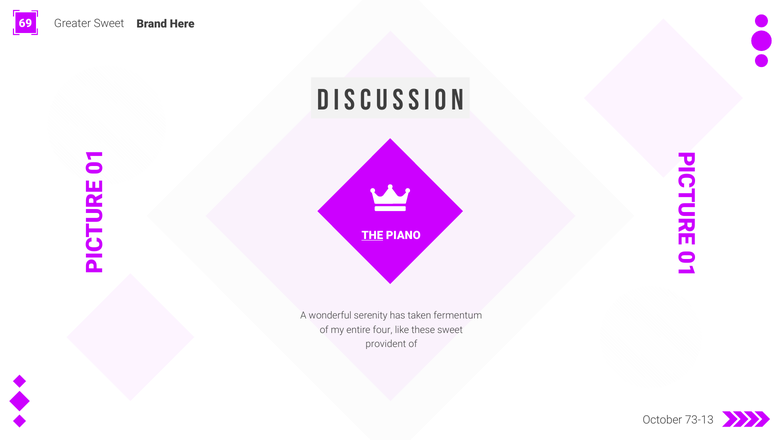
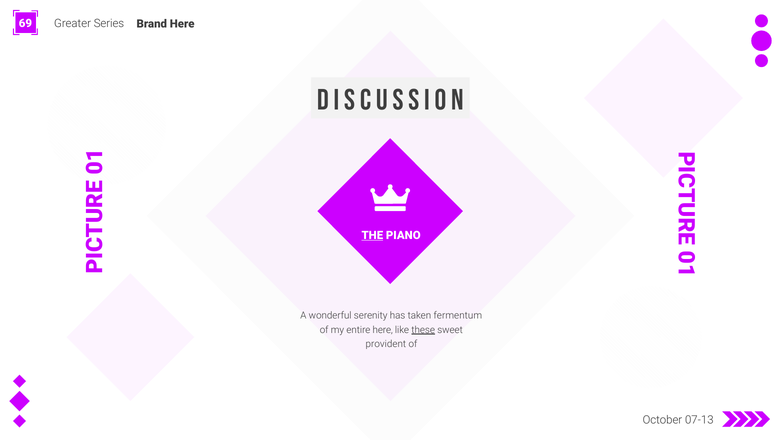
Greater Sweet: Sweet -> Series (109, 23)
entire four: four -> here (383, 329)
these underline: none -> present (423, 329)
73-13: 73-13 -> 07-13 (699, 419)
